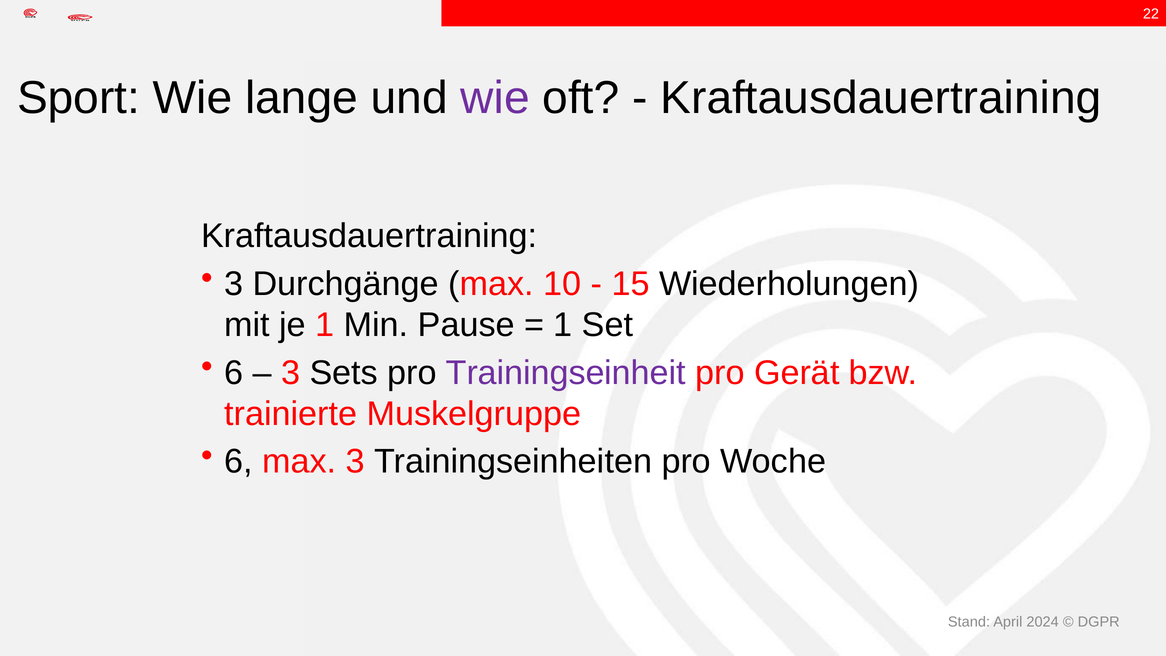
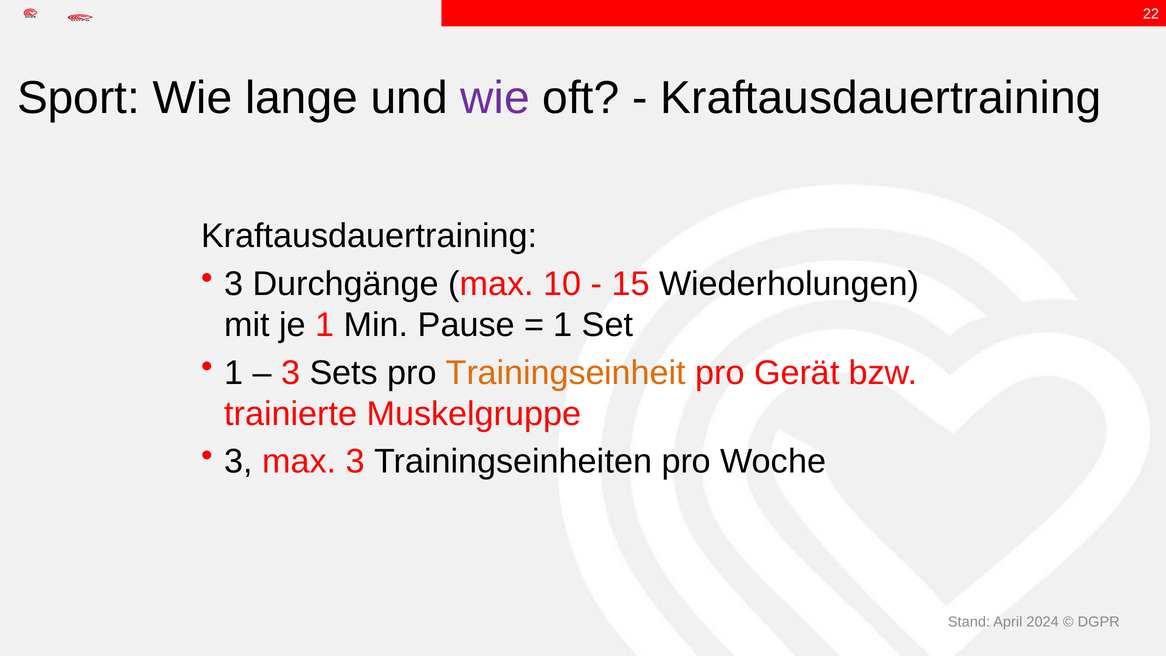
6: 6 -> 1 (234, 373)
Trainingseinheit colour: purple -> orange (566, 373)
6: 6 -> 3 (238, 462)
